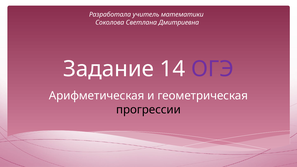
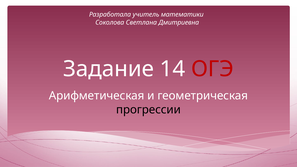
ОГЭ colour: purple -> red (212, 69)
